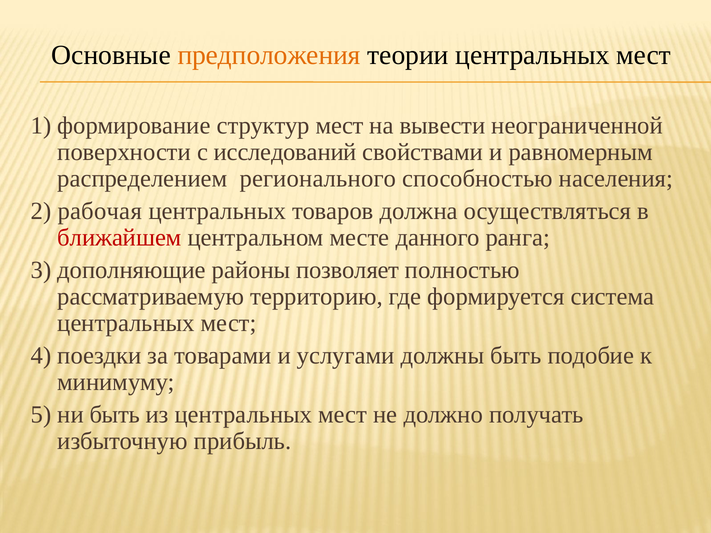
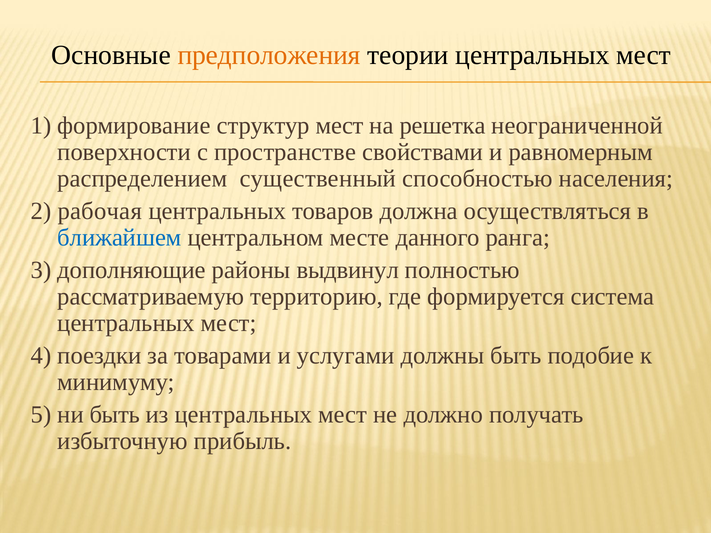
вывести: вывести -> решетка (443, 126)
исследований: исследований -> пространстве (285, 152)
регионального: регионального -> существенный (318, 179)
ближайшем colour: red -> blue (119, 238)
позволяет: позволяет -> выдвинул (348, 270)
